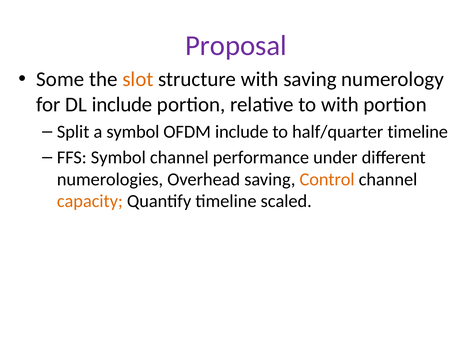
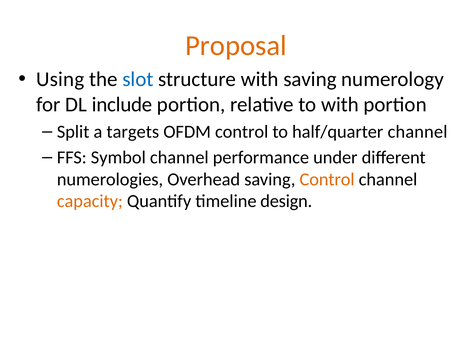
Proposal colour: purple -> orange (236, 46)
Some: Some -> Using (60, 79)
slot colour: orange -> blue (138, 79)
a symbol: symbol -> targets (133, 132)
OFDM include: include -> control (242, 132)
half/quarter timeline: timeline -> channel (418, 132)
scaled: scaled -> design (286, 201)
